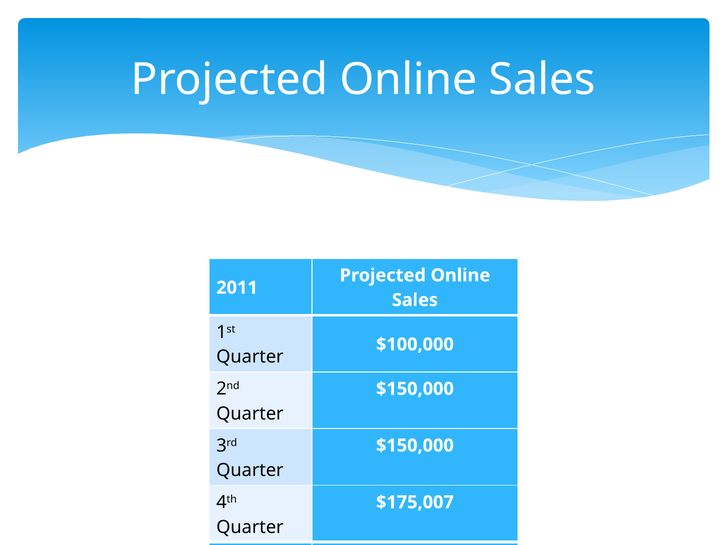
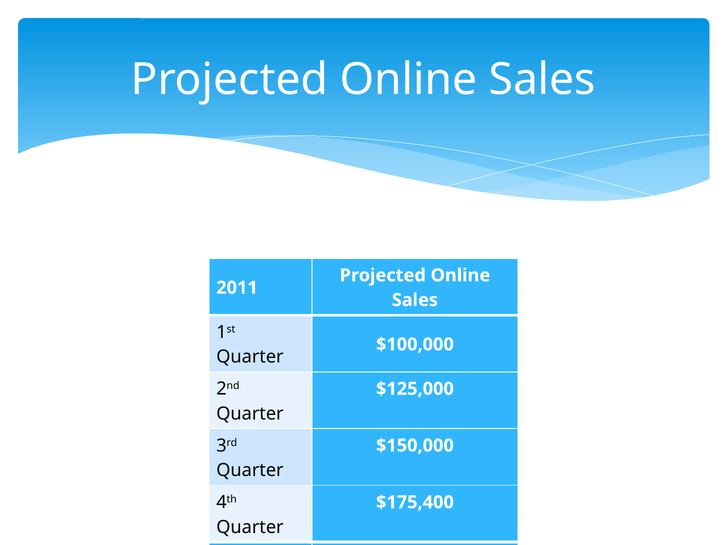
$150,000: $150,000 -> $125,000 (415, 389)
$175,007: $175,007 -> $175,400 (415, 503)
